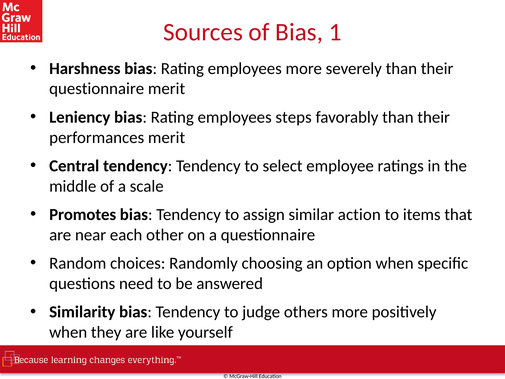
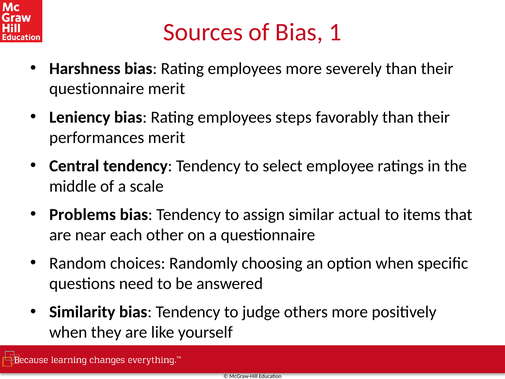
Promotes: Promotes -> Problems (83, 214)
action: action -> actual (359, 214)
